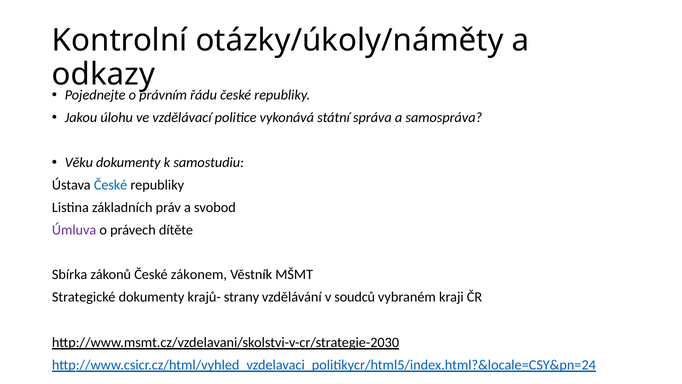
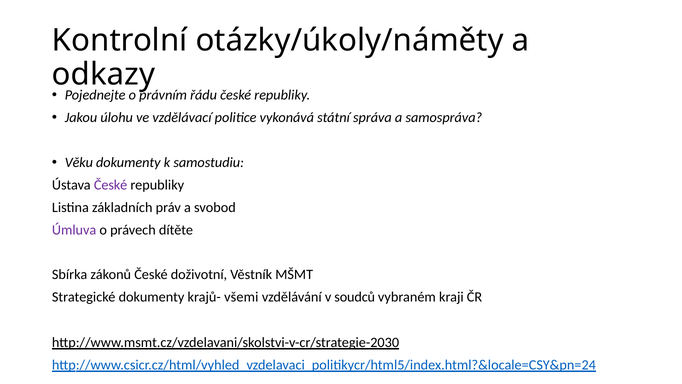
České colour: blue -> purple (111, 185)
zákonem: zákonem -> doživotní (199, 275)
strany: strany -> všemi (241, 297)
